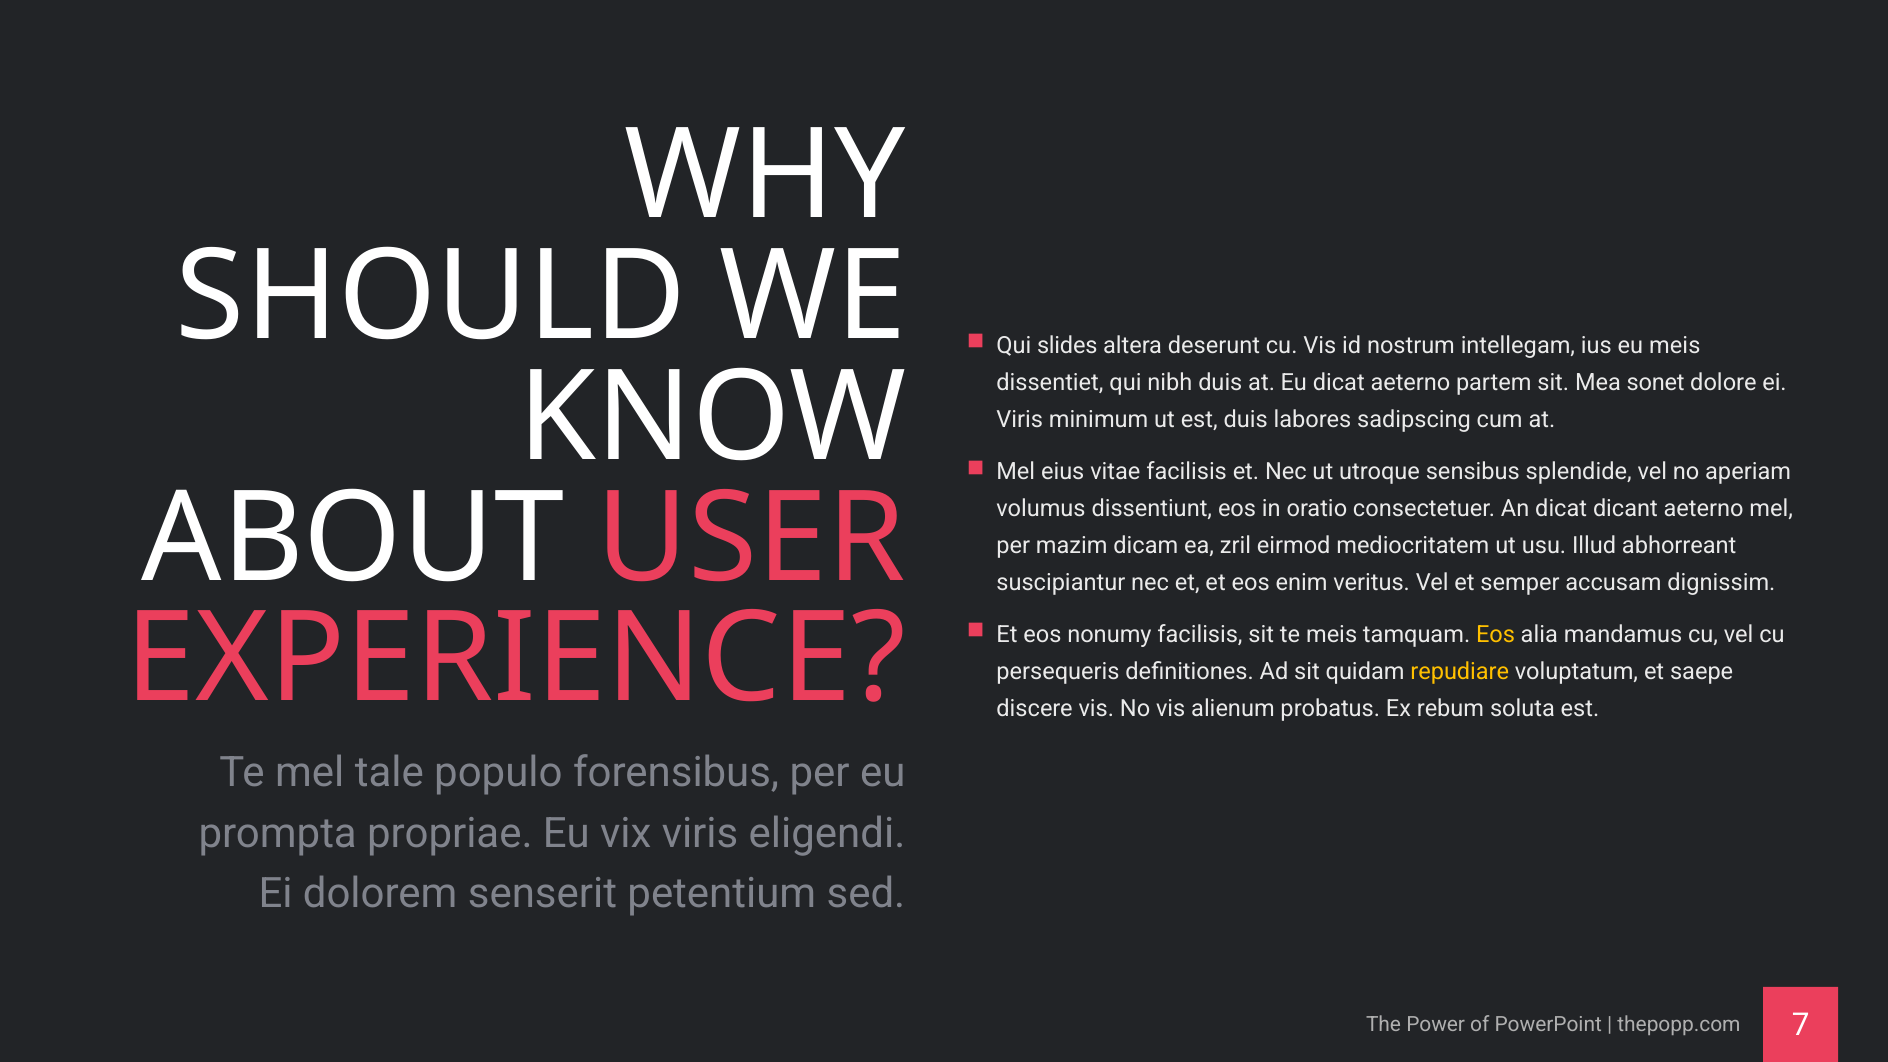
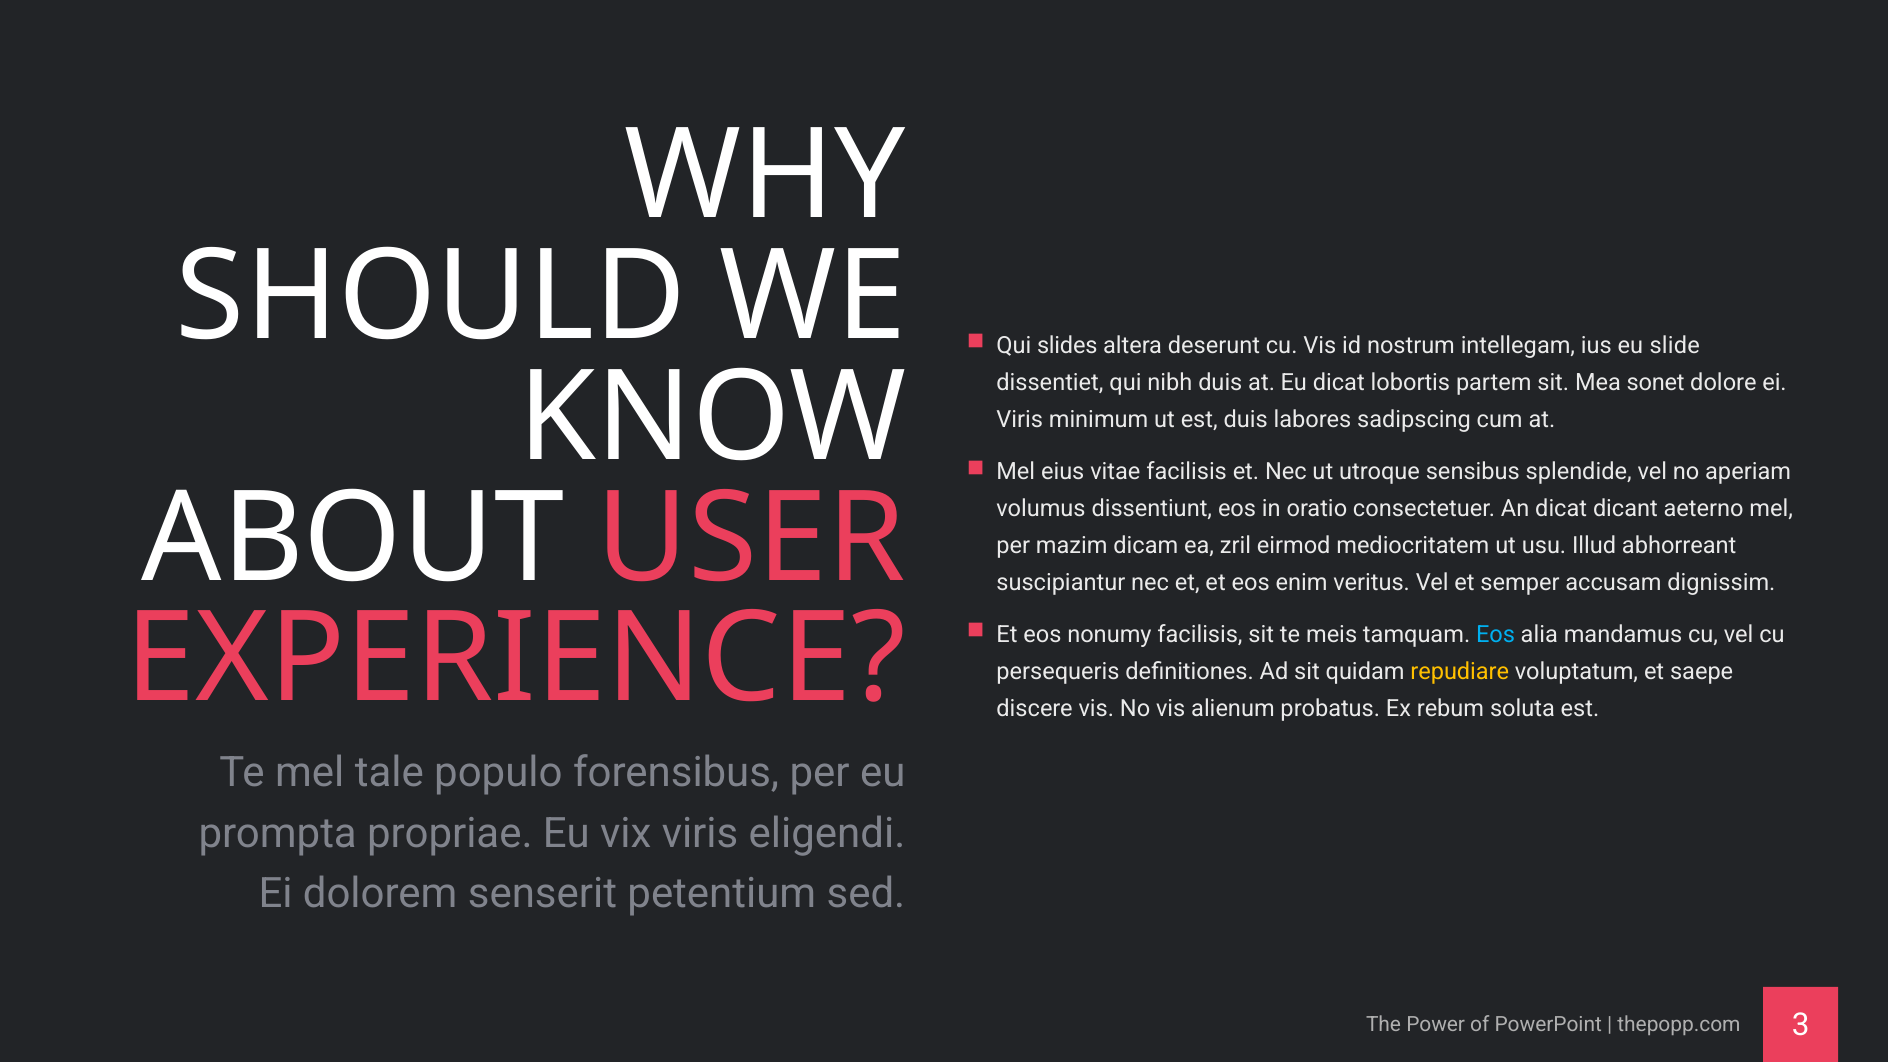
eu meis: meis -> slide (1675, 346)
dicat aeterno: aeterno -> lobortis (1410, 383)
Eos colour: yellow -> light blue (1496, 635)
7: 7 -> 3 (1801, 1025)
